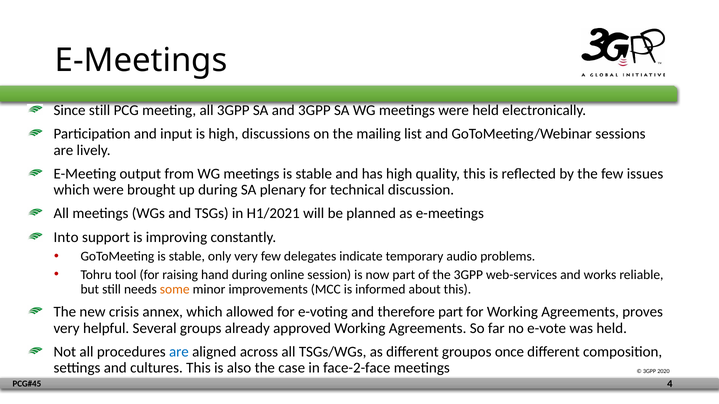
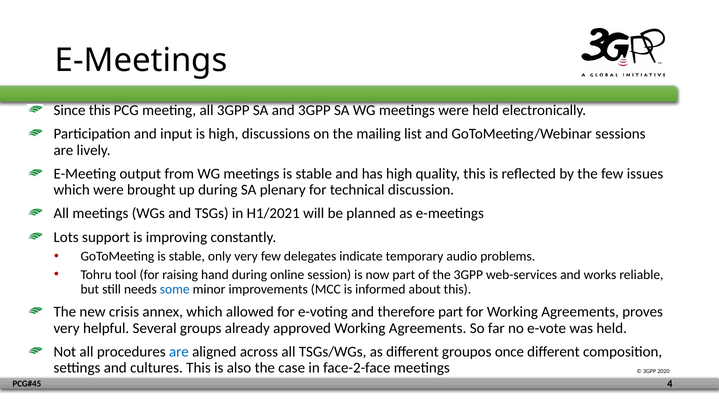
Since still: still -> this (100, 110)
Into: Into -> Lots (66, 237)
some colour: orange -> blue (175, 289)
